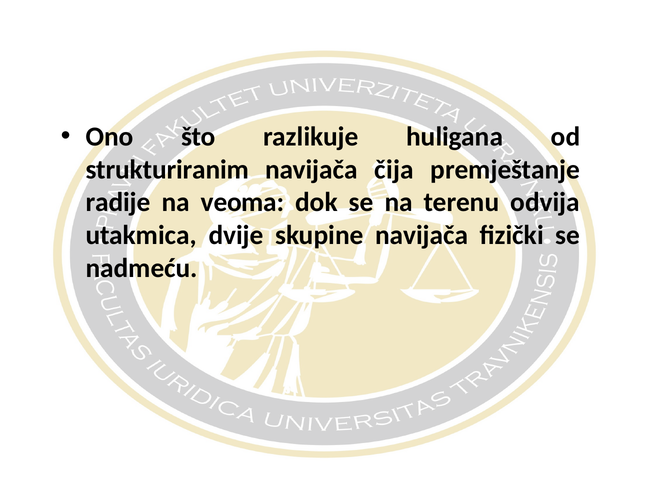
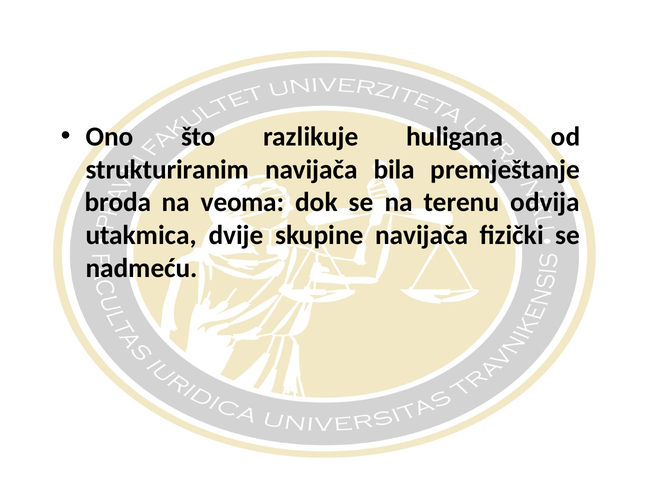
čija: čija -> bila (394, 169)
radije: radije -> broda (118, 202)
